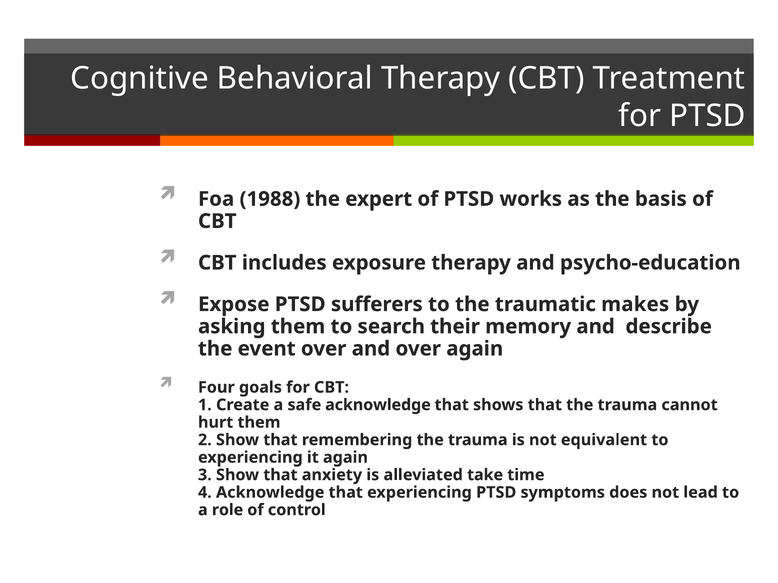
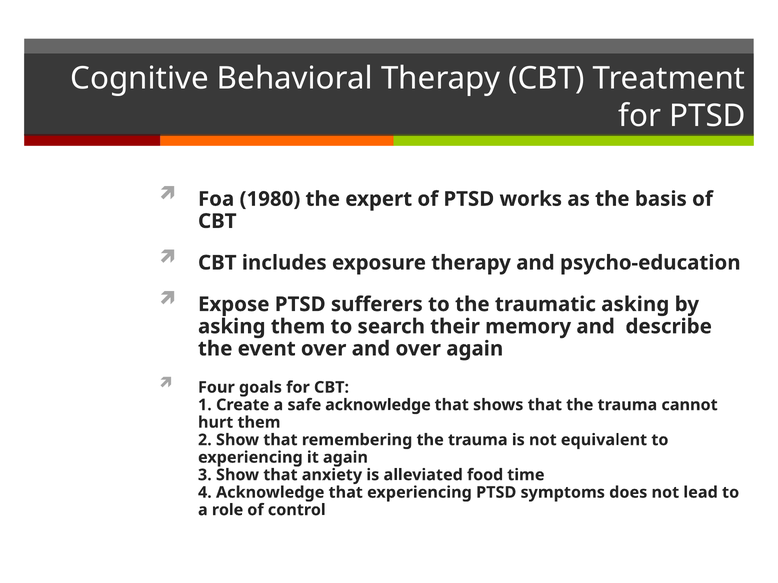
1988: 1988 -> 1980 (270, 199)
traumatic makes: makes -> asking (635, 305)
take: take -> food (485, 475)
